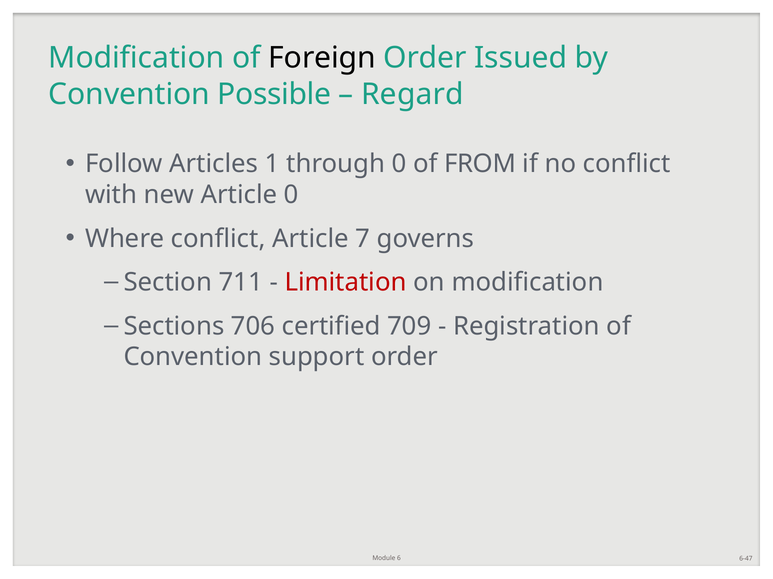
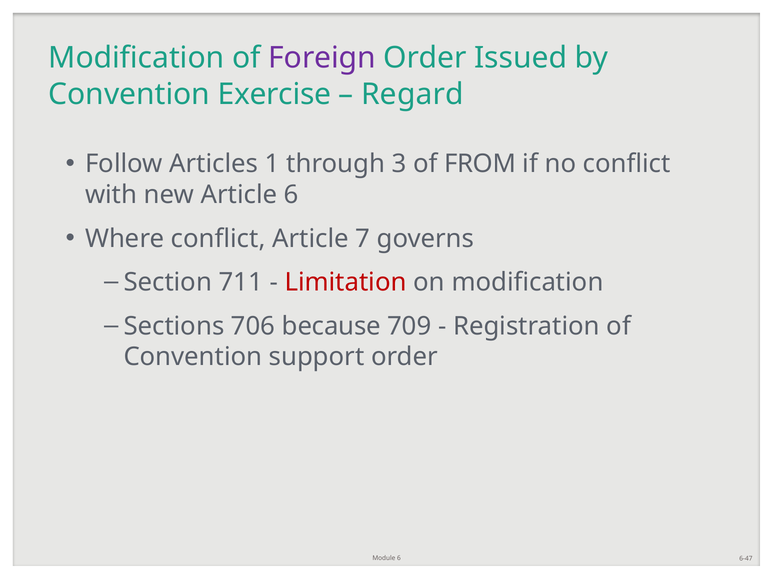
Foreign colour: black -> purple (322, 58)
Possible: Possible -> Exercise (274, 94)
through 0: 0 -> 3 (399, 164)
Article 0: 0 -> 6 (291, 195)
certified: certified -> because (331, 327)
